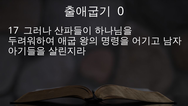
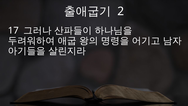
0: 0 -> 2 (121, 11)
